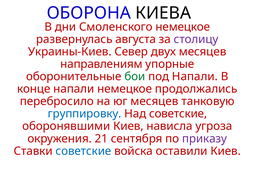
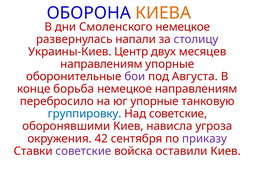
КИЕВА colour: black -> orange (163, 13)
августа: августа -> напали (136, 39)
Север: Север -> Центр (131, 52)
бои colour: green -> purple (135, 77)
под Напали: Напали -> Августа (195, 77)
конце напали: напали -> борьба (74, 89)
немецкое продолжались: продолжались -> направлениям (196, 89)
юг месяцев: месяцев -> упорные (155, 101)
21: 21 -> 42 (101, 139)
советские colour: blue -> purple (83, 151)
